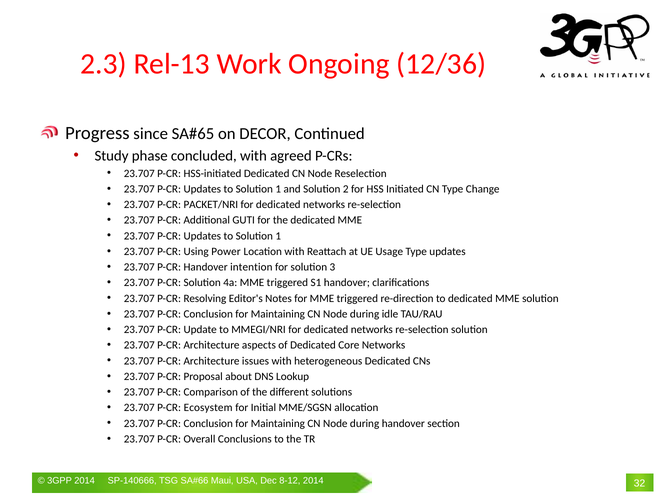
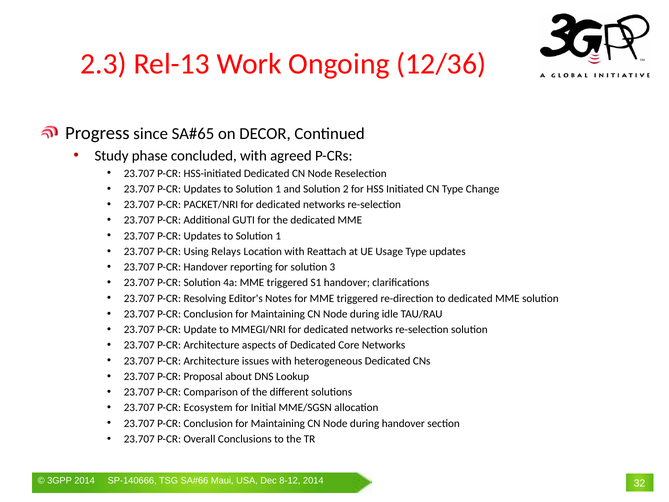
Power: Power -> Relays (226, 251)
intention: intention -> reporting (251, 267)
